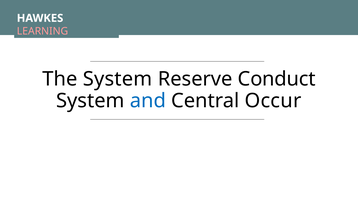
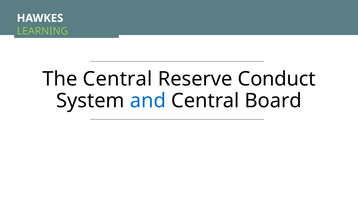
LEARNING colour: pink -> light green (42, 31)
The System: System -> Central (118, 79)
Occur: Occur -> Board (273, 101)
